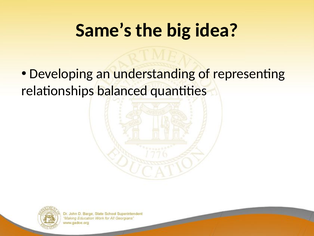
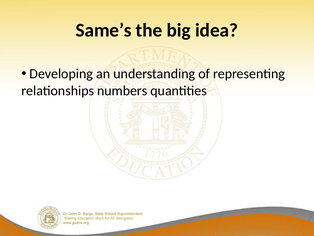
balanced: balanced -> numbers (122, 90)
